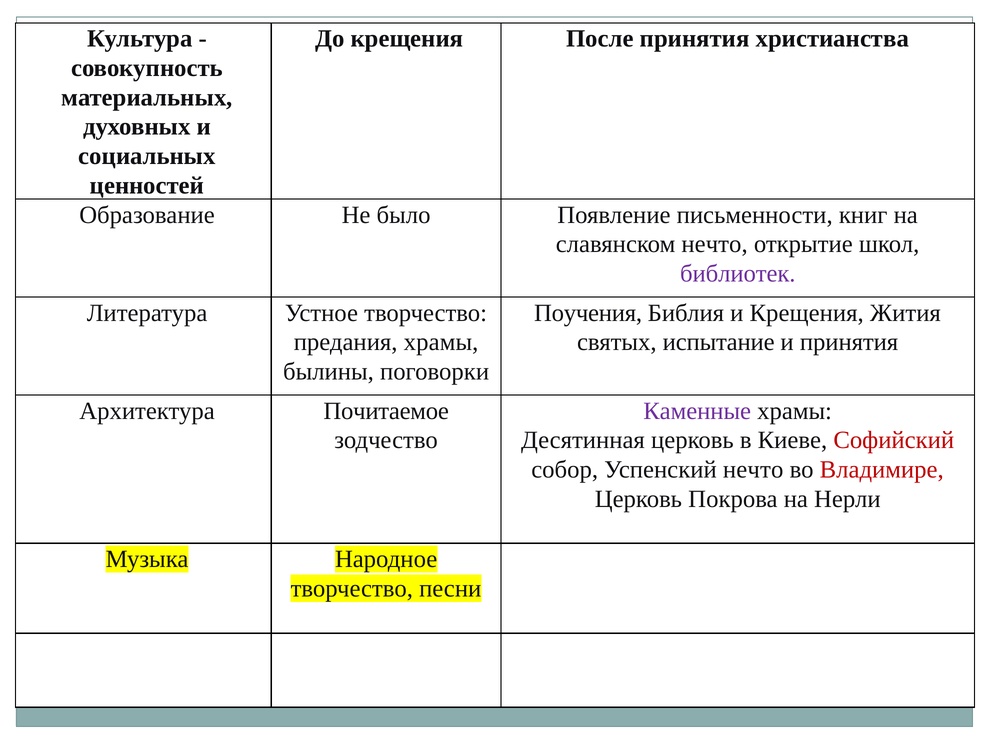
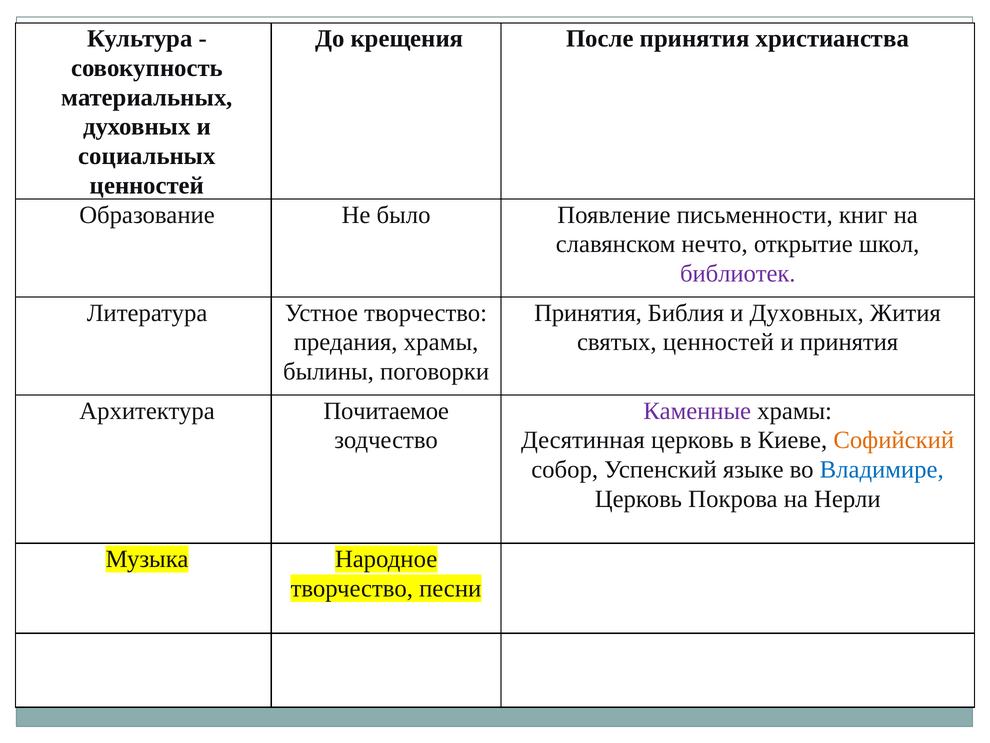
Поучения: Поучения -> Принятия (588, 313)
и Крещения: Крещения -> Духовных (807, 313)
святых испытание: испытание -> ценностей (718, 342)
Софийский colour: red -> orange (894, 440)
Успенский нечто: нечто -> языке (753, 469)
Владимире colour: red -> blue (882, 469)
